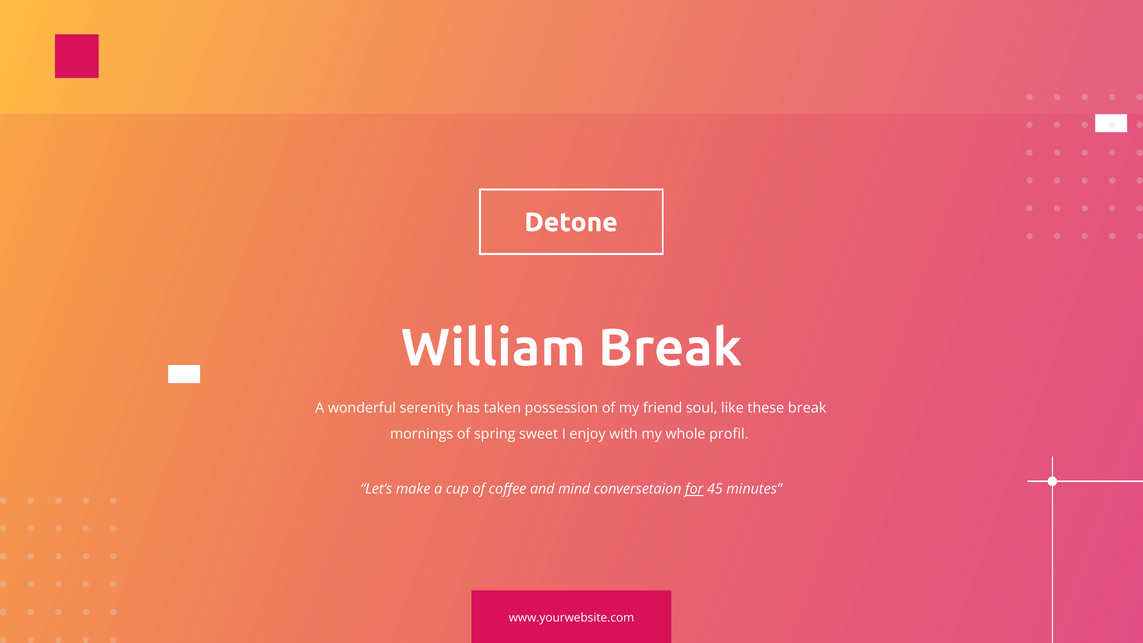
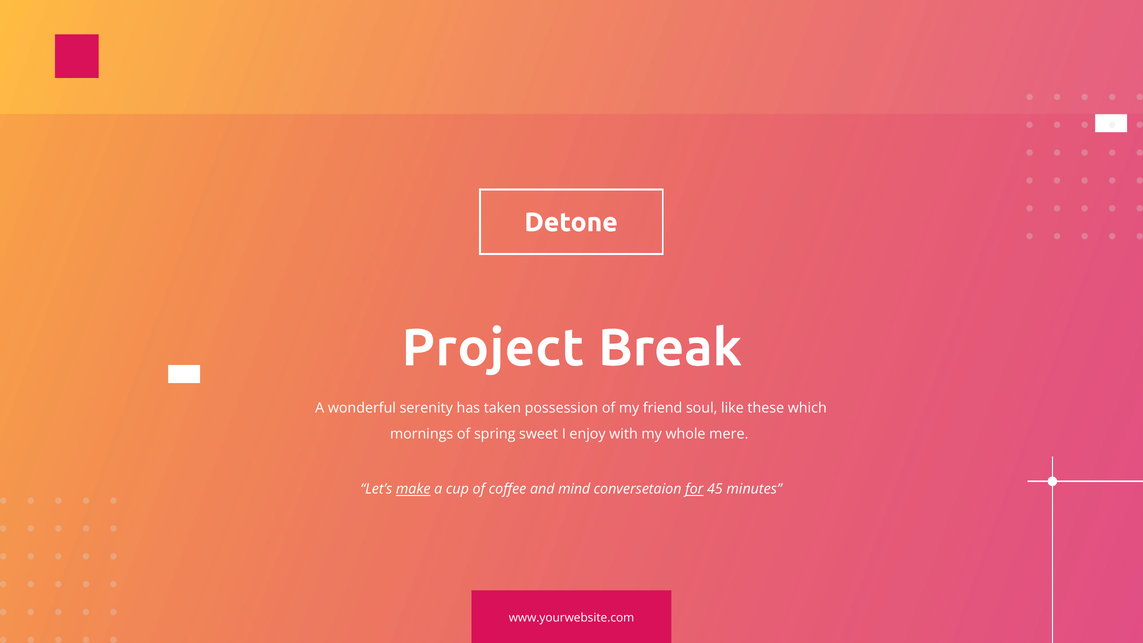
William: William -> Project (493, 348)
these break: break -> which (807, 408)
profil: profil -> mere (729, 434)
make underline: none -> present (413, 489)
